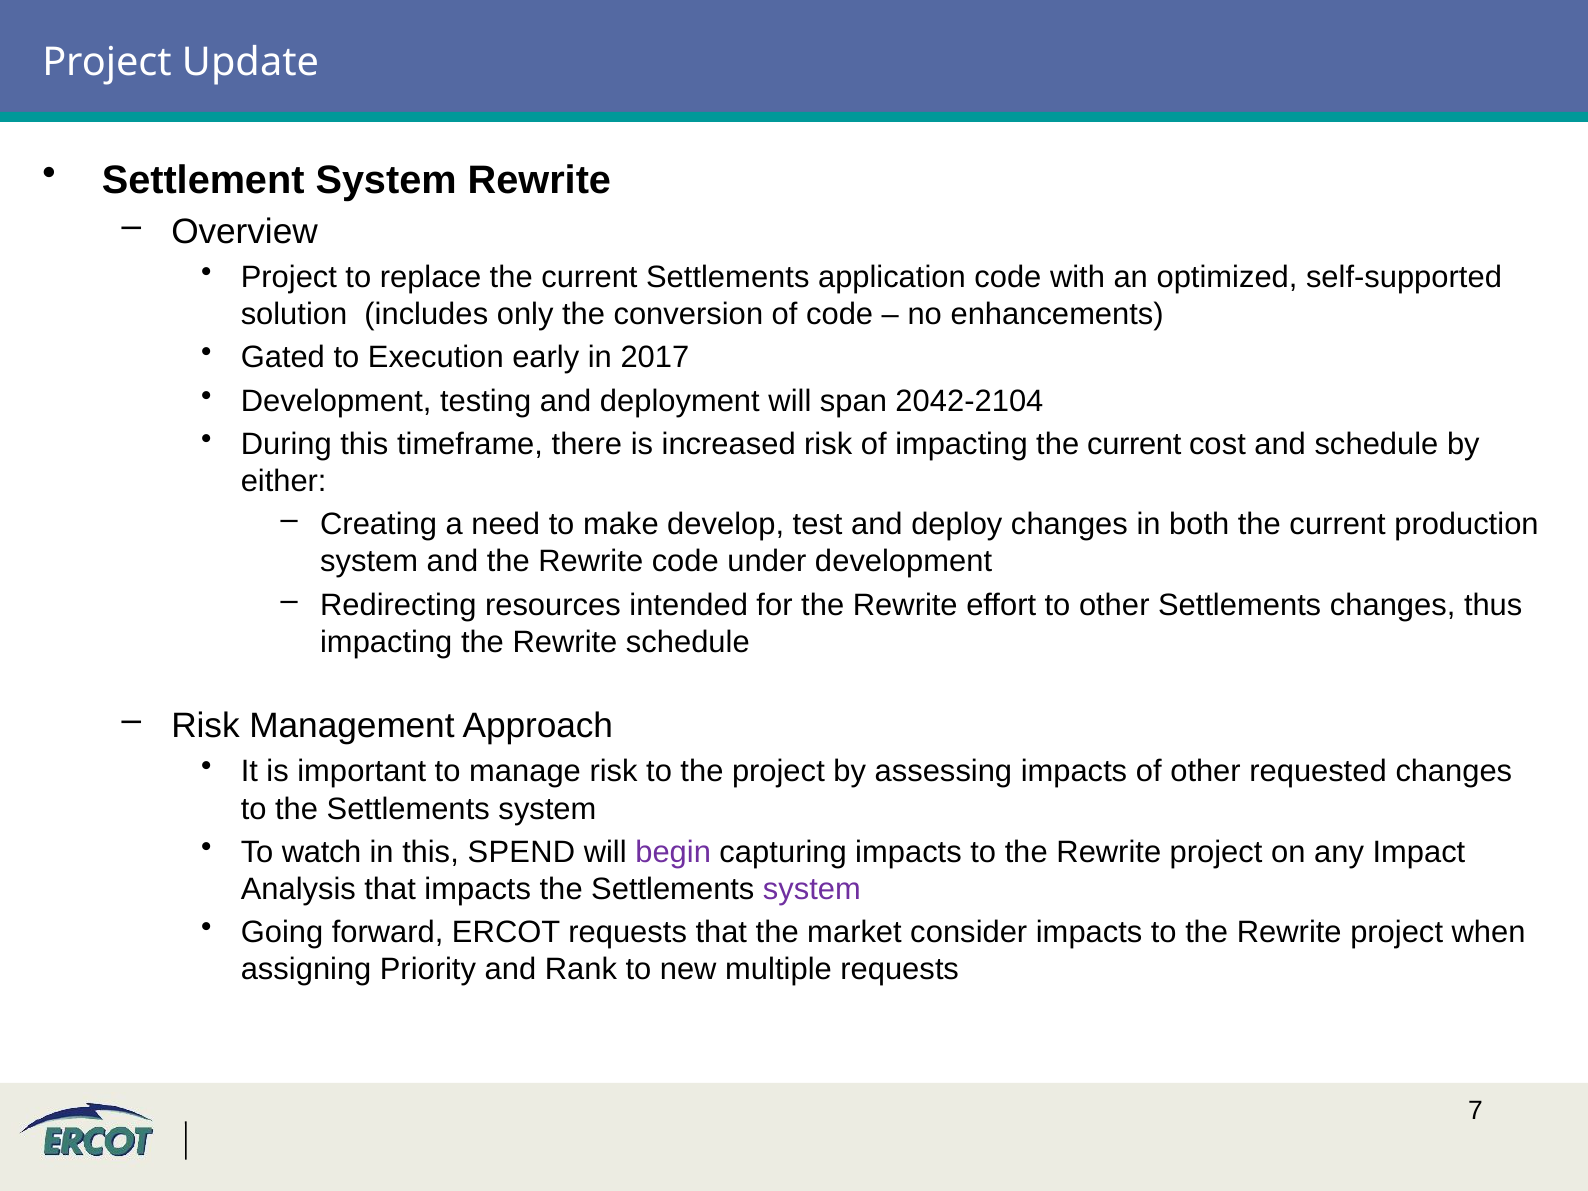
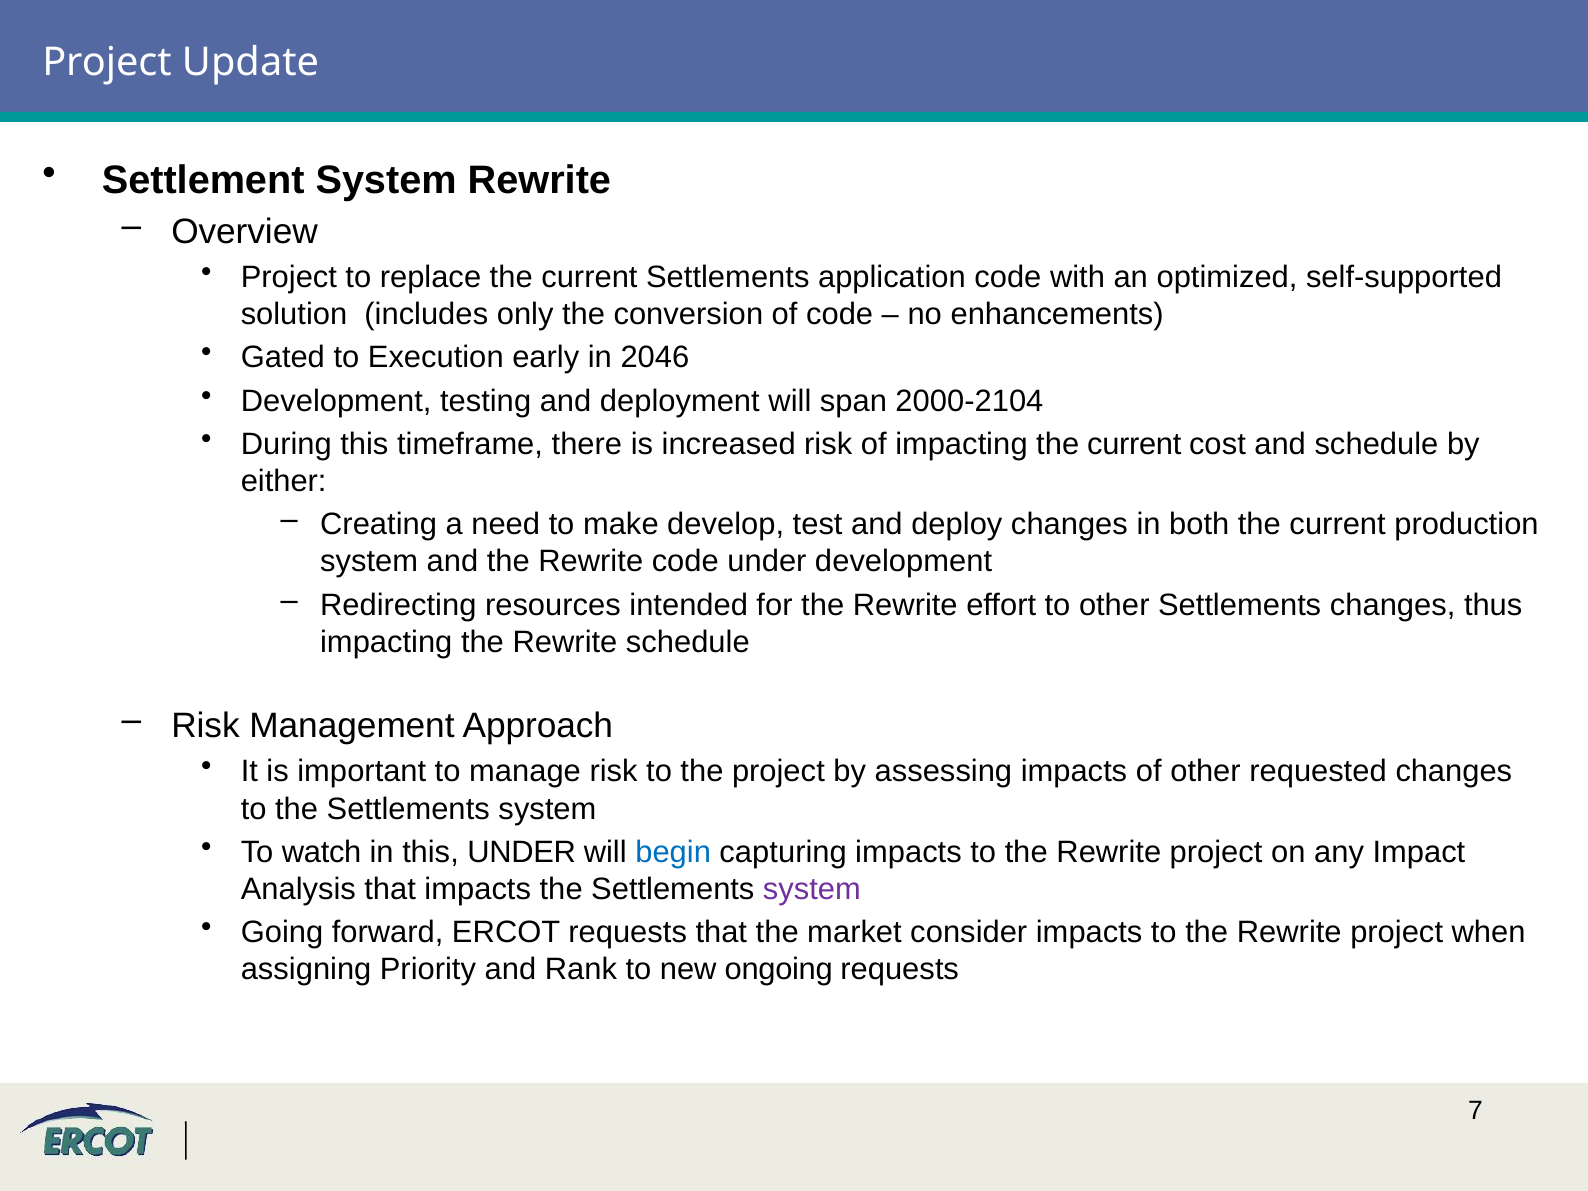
2017: 2017 -> 2046 (655, 358)
2042-2104: 2042-2104 -> 2000-2104 (969, 401)
this SPEND: SPEND -> UNDER (522, 852)
begin colour: purple -> blue (673, 852)
multiple: multiple -> ongoing (779, 969)
